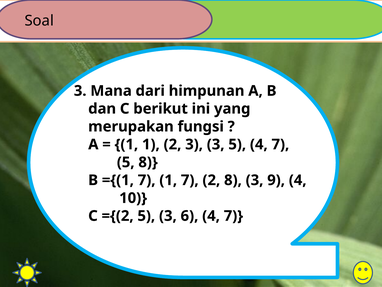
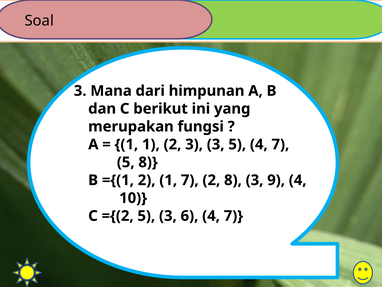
={(1 7: 7 -> 2 (147, 180)
